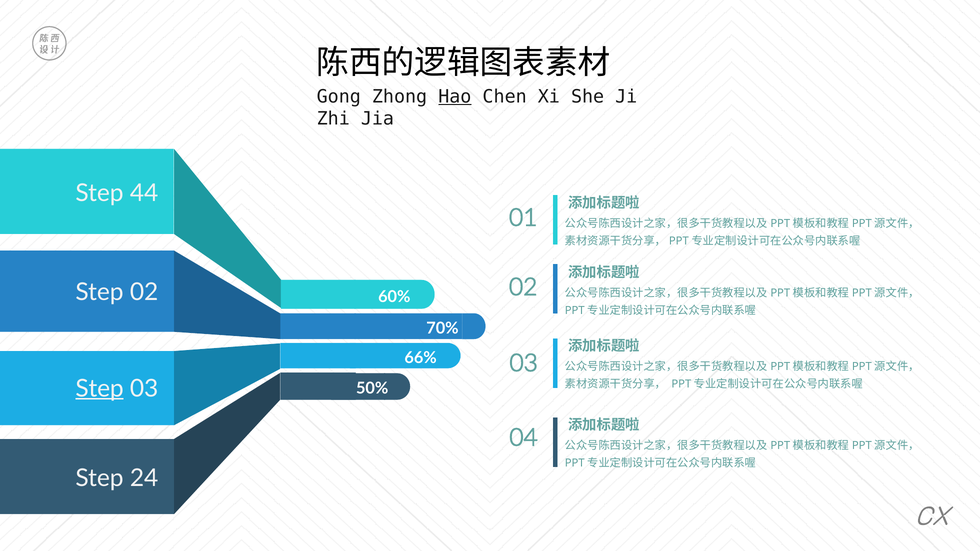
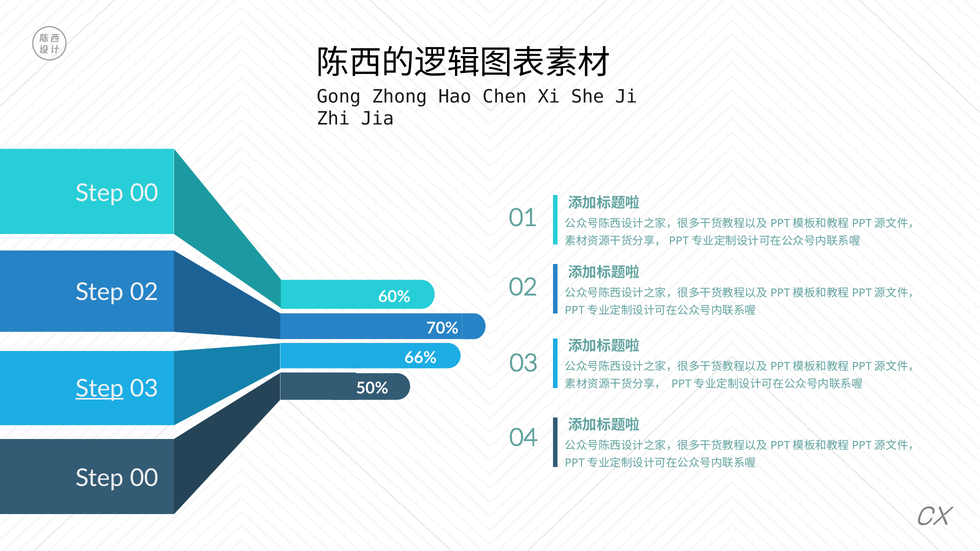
Hao underline: present -> none (455, 97)
44: 44 -> 00 (144, 193)
24: 24 -> 00 (144, 478)
